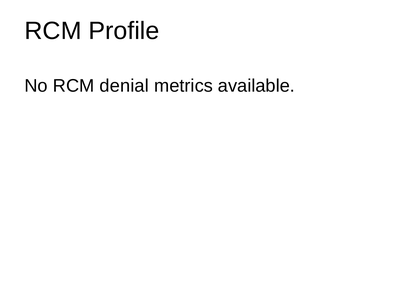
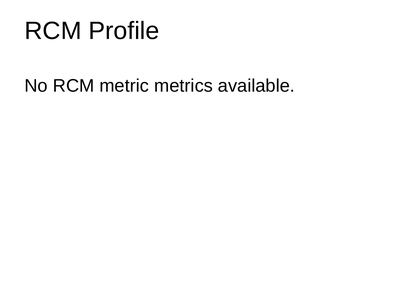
denial: denial -> metric (124, 86)
